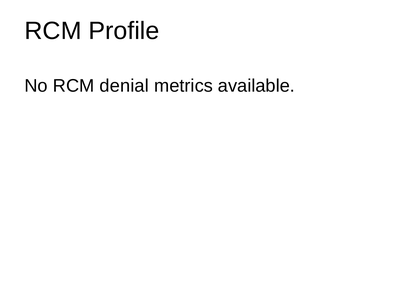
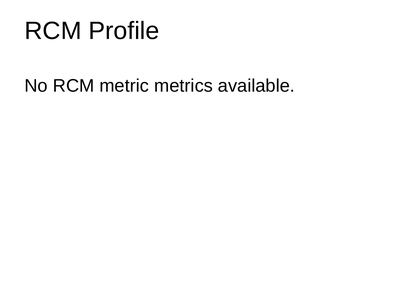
denial: denial -> metric (124, 86)
